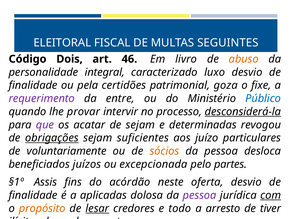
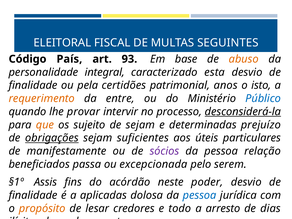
Dois: Dois -> País (69, 59)
46: 46 -> 93 (129, 59)
livro: livro -> base (186, 59)
luxo: luxo -> esta (215, 72)
goza: goza -> anos (226, 85)
fixe: fixe -> isto (261, 85)
requerimento colour: purple -> orange (42, 98)
que colour: purple -> orange (45, 125)
acatar: acatar -> sujeito (89, 125)
revogou: revogou -> prejuízo (261, 125)
juízo: juízo -> úteis (207, 138)
voluntariamente: voluntariamente -> manifestamente (67, 151)
sócios colour: orange -> purple (164, 151)
desloca: desloca -> relação (263, 151)
juízos: juízos -> passa (87, 164)
partes: partes -> serem (230, 164)
oferta: oferta -> poder (207, 182)
pessoa colour: purple -> blue (200, 195)
com underline: present -> none (271, 195)
lesar underline: present -> none (97, 208)
tiver: tiver -> dias (270, 208)
